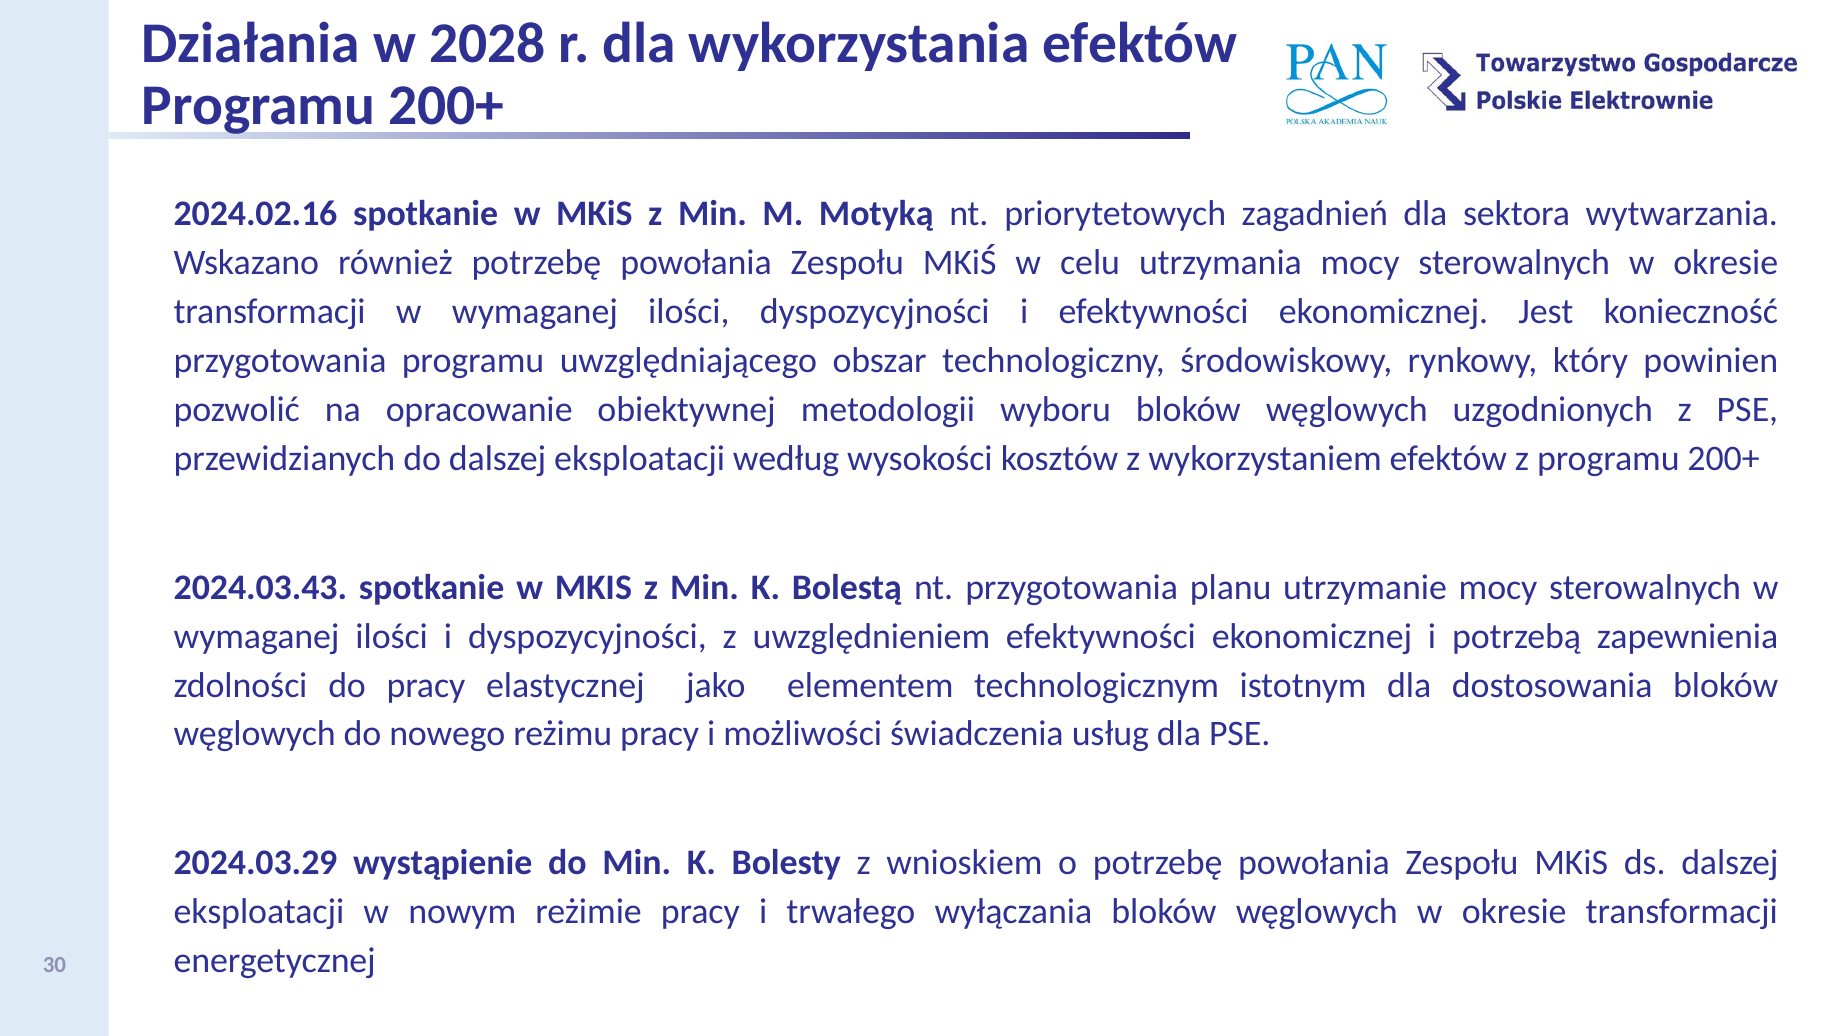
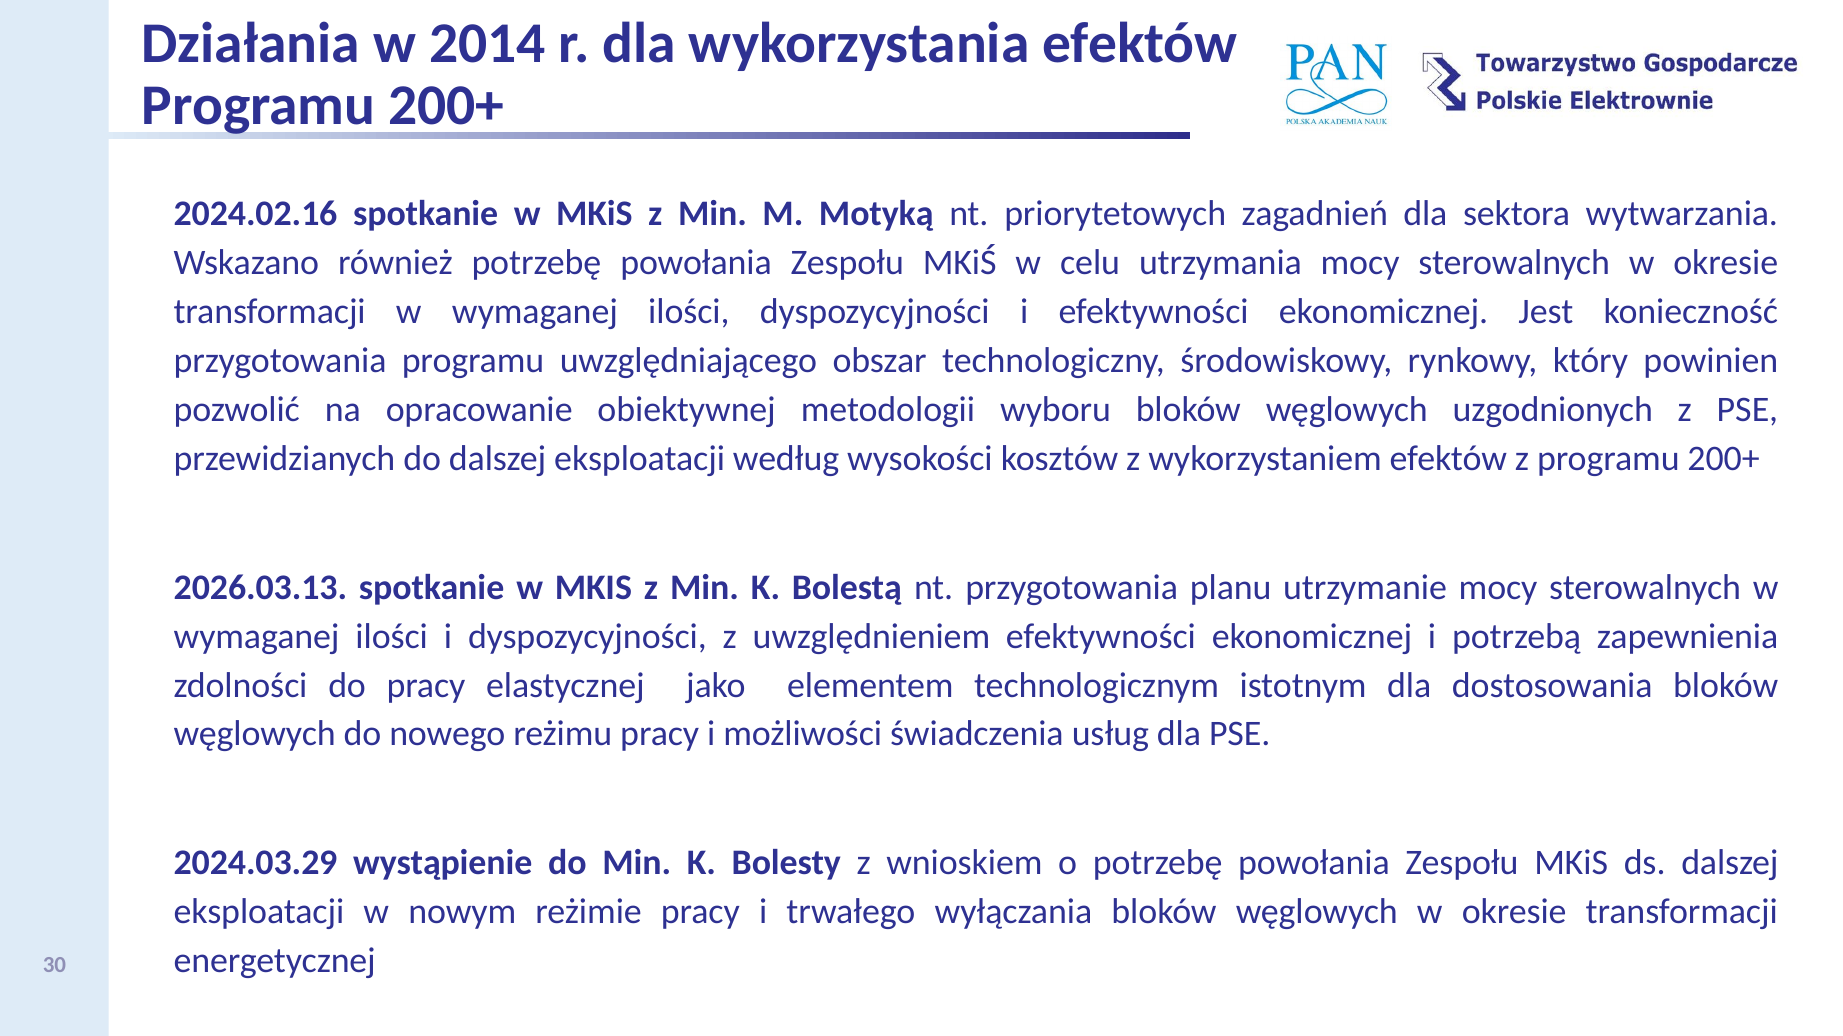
2028: 2028 -> 2014 (487, 43)
2024.03.43: 2024.03.43 -> 2026.03.13 (260, 588)
